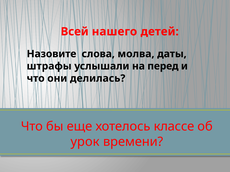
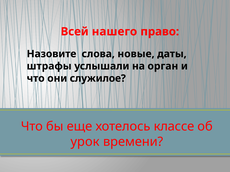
детей: детей -> право (160, 32)
молва: молва -> новые (136, 54)
перед: перед -> орган (163, 66)
делилась: делилась -> служилое (98, 79)
